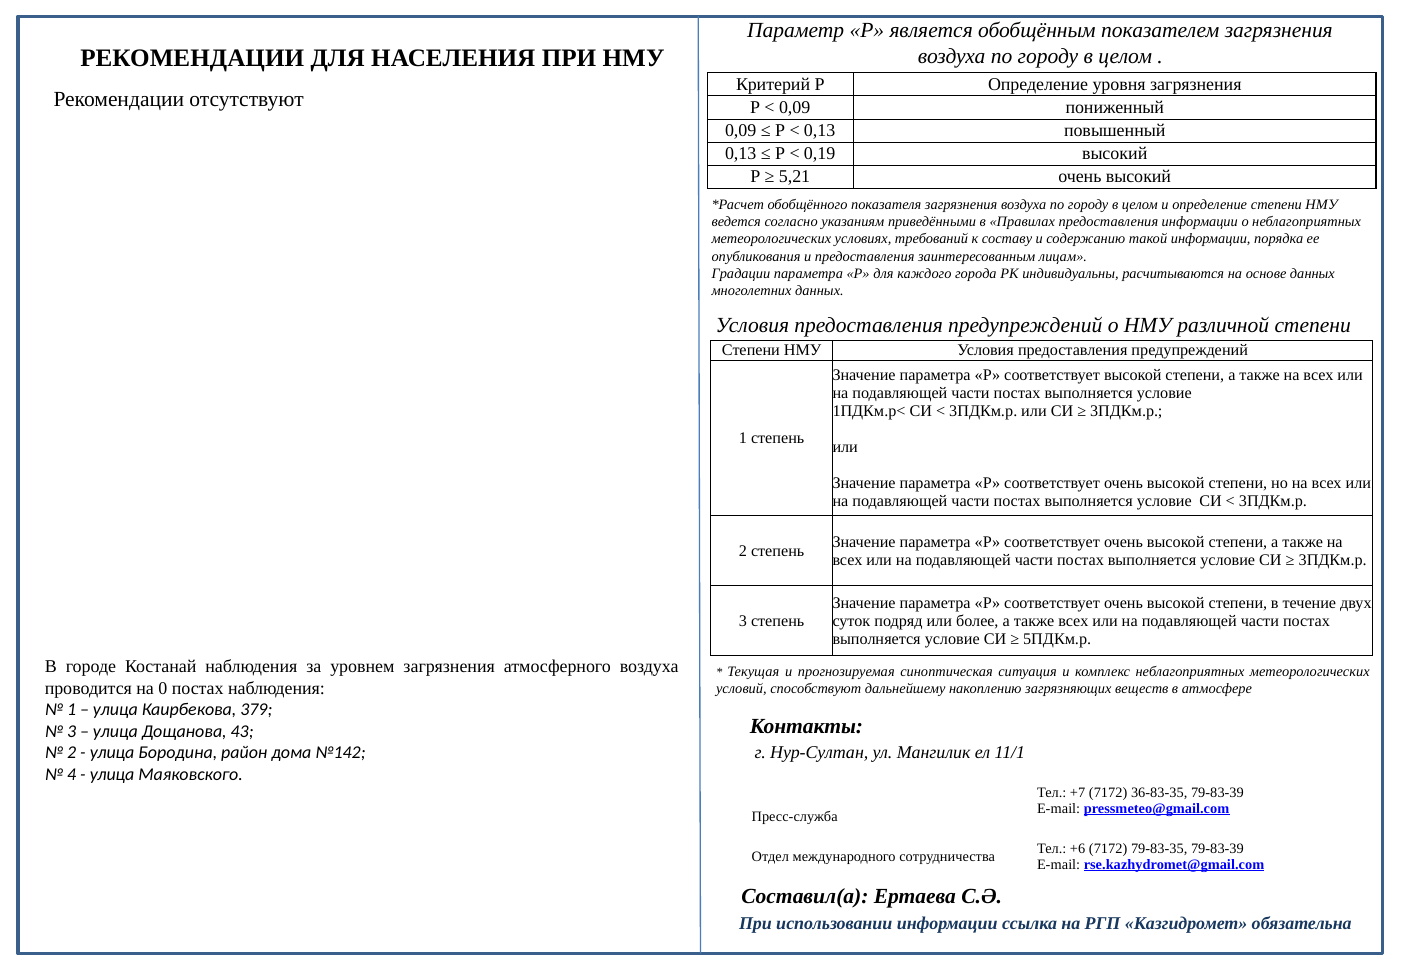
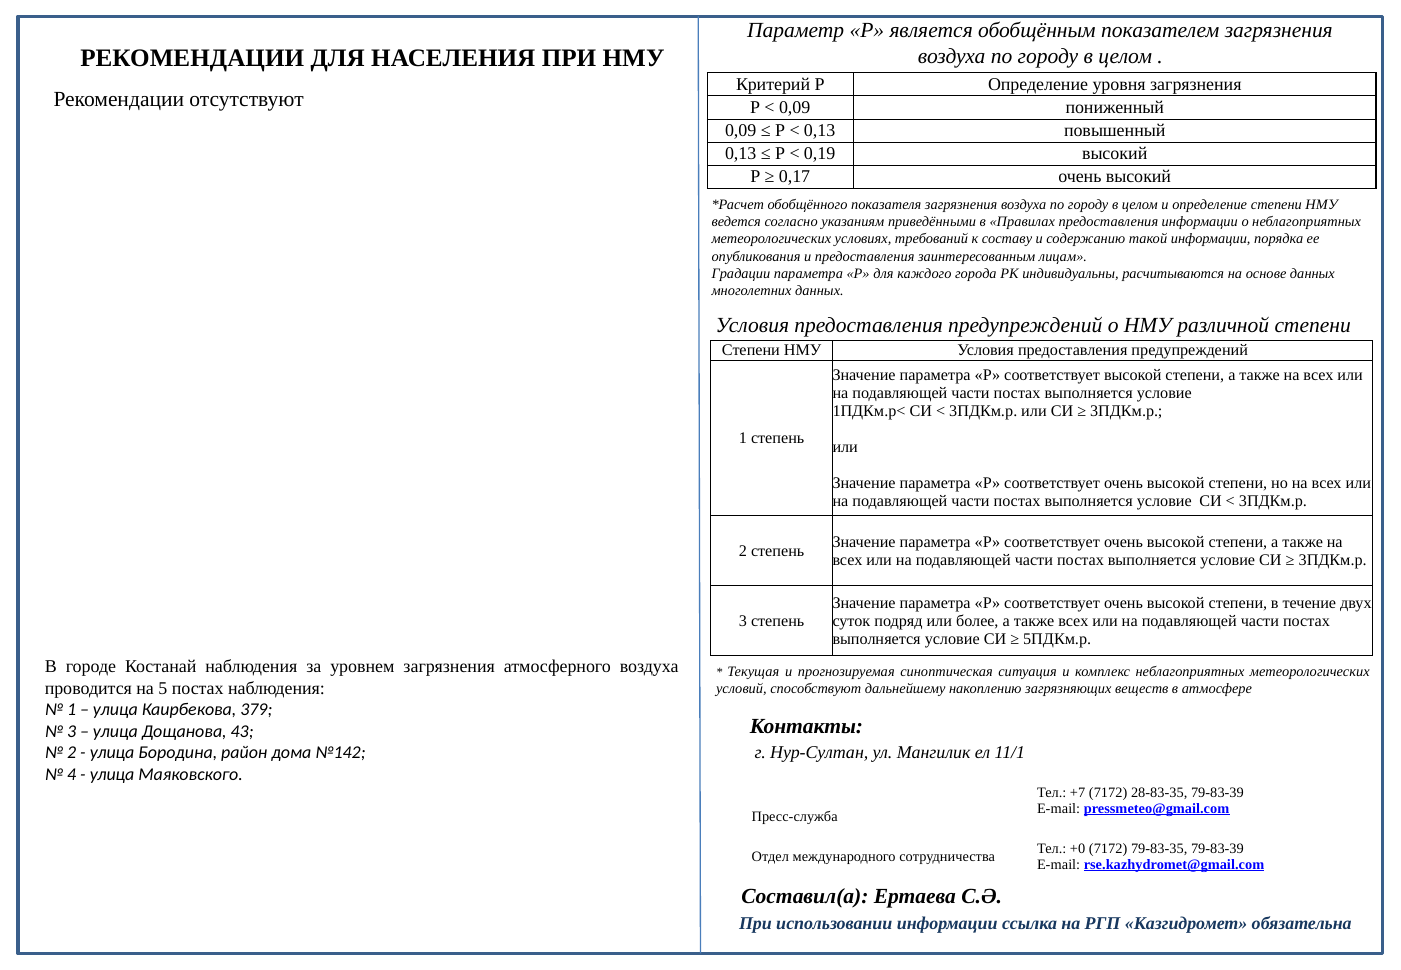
5,21: 5,21 -> 0,17 (795, 177)
0: 0 -> 5 (163, 688)
36-83-35: 36-83-35 -> 28-83-35 (1159, 792)
+6: +6 -> +0 (1078, 848)
